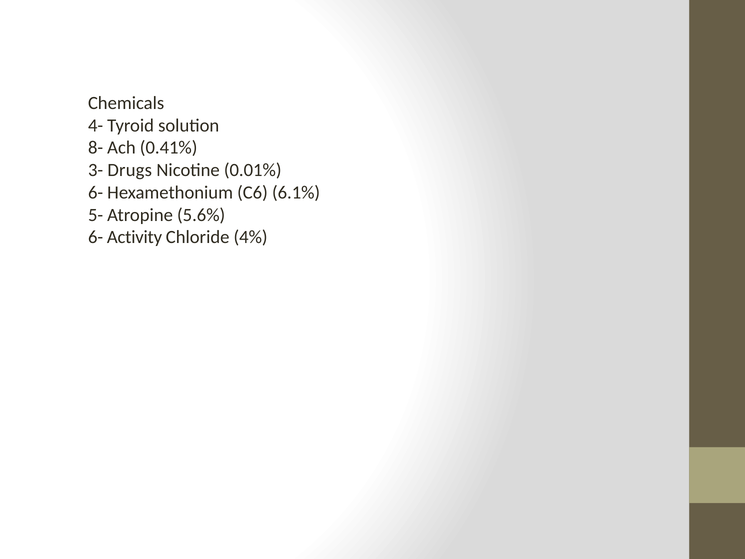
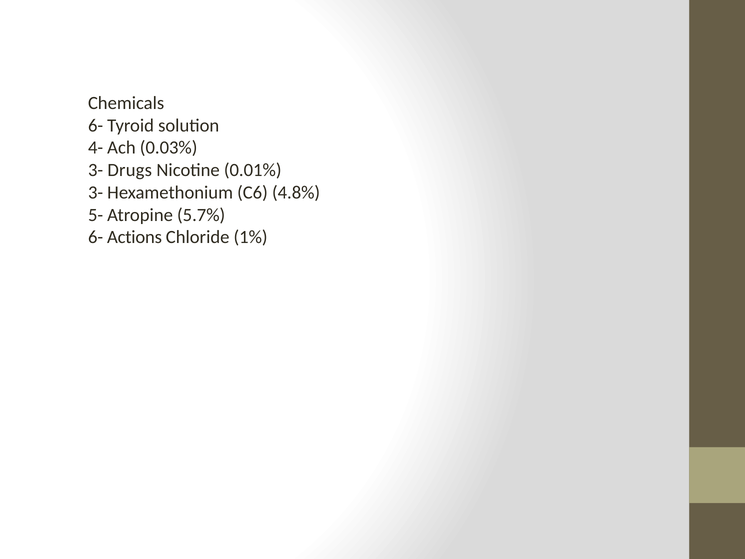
4-: 4- -> 6- (96, 125)
8-: 8- -> 4- (96, 148)
0.41%: 0.41% -> 0.03% (169, 148)
6-: 6- -> 3- (96, 192)
6.1%: 6.1% -> 4.8% (296, 192)
5.6%: 5.6% -> 5.7% (201, 215)
Activity: Activity -> Actions (135, 237)
4%: 4% -> 1% (251, 237)
